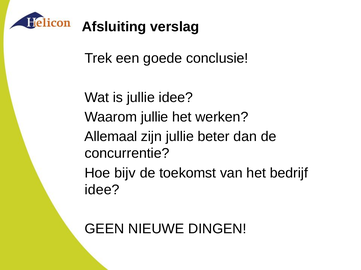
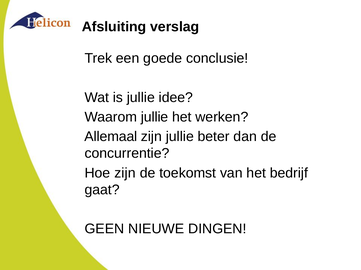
Hoe bijv: bijv -> zijn (125, 173)
idee: idee -> gaat (102, 190)
